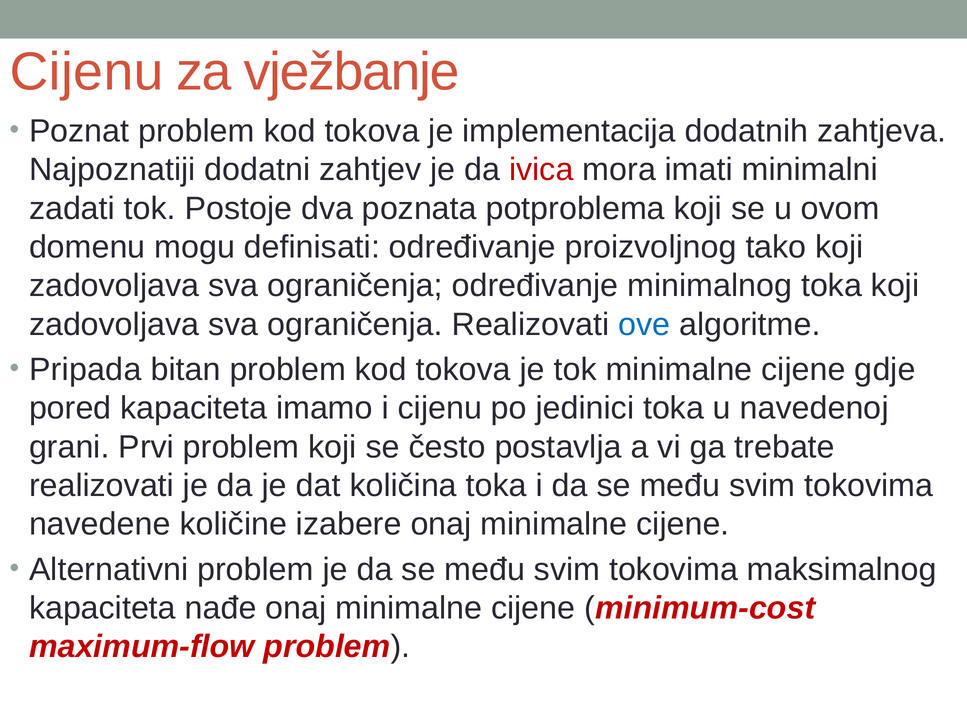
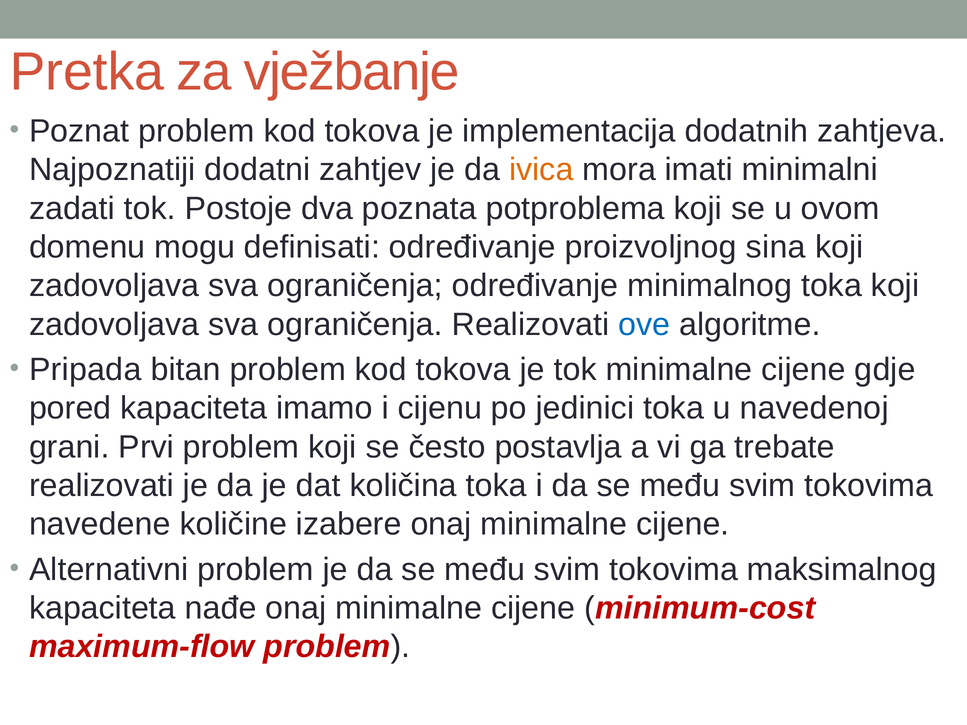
Cijenu: Cijenu -> Pretka (87, 72)
ivica colour: red -> orange (541, 170)
tako: tako -> sina (776, 247)
